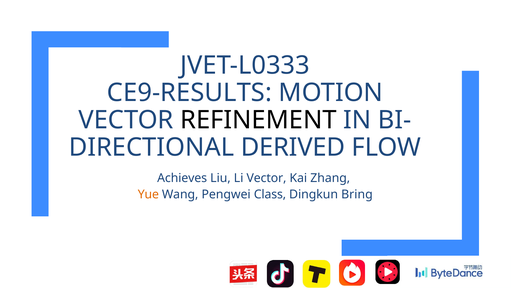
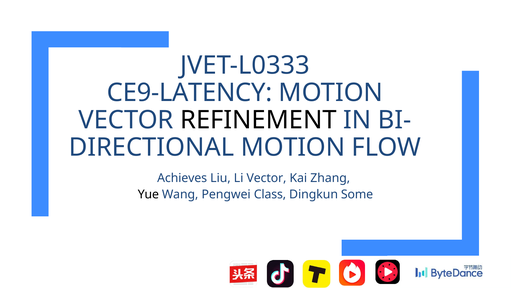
CE9-RESULTS: CE9-RESULTS -> CE9-LATENCY (190, 93)
DERIVED: DERIVED -> MOTION (293, 147)
Yue colour: orange -> black (148, 194)
Bring: Bring -> Some (357, 194)
